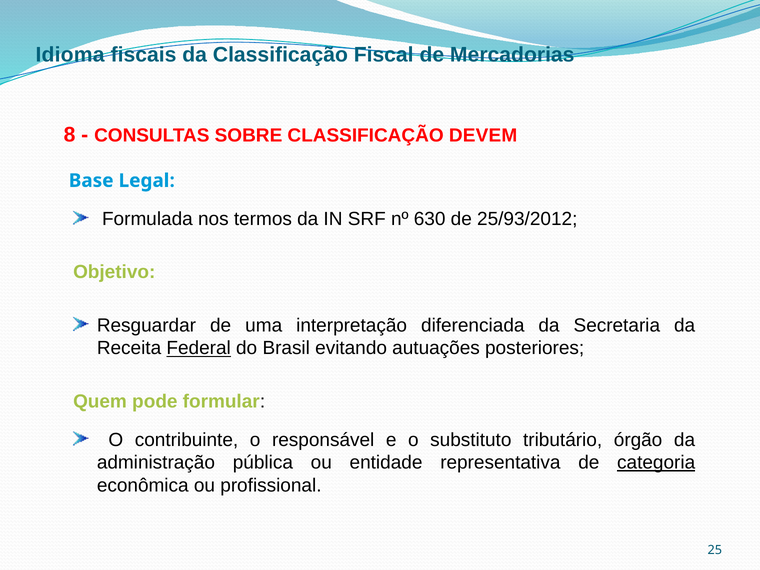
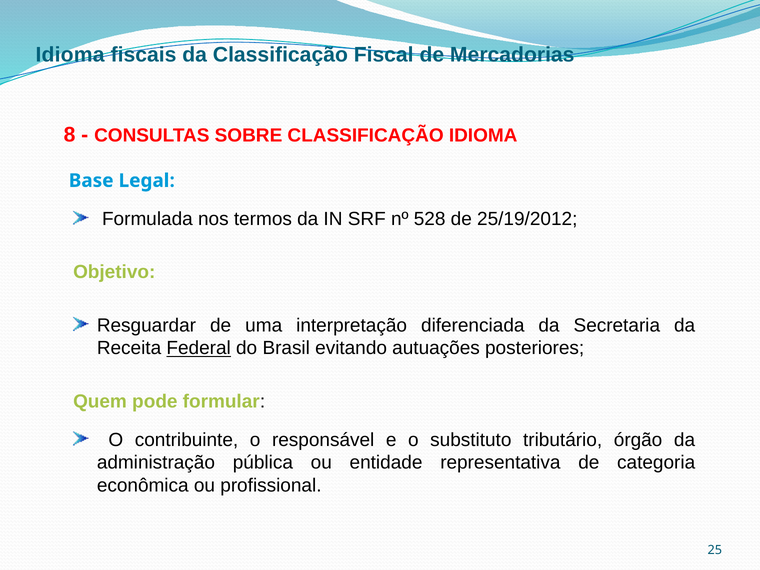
CLASSIFICAÇÃO DEVEM: DEVEM -> IDIOMA (483, 135)
630: 630 -> 528 (430, 219)
25/93/2012: 25/93/2012 -> 25/19/2012 (527, 219)
categoria underline: present -> none (656, 463)
